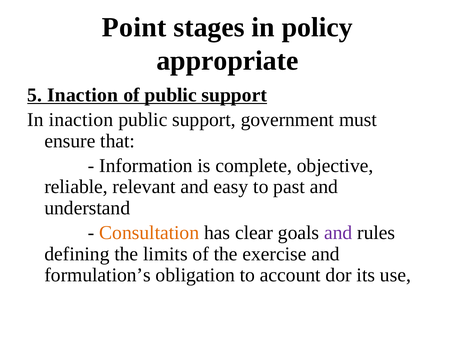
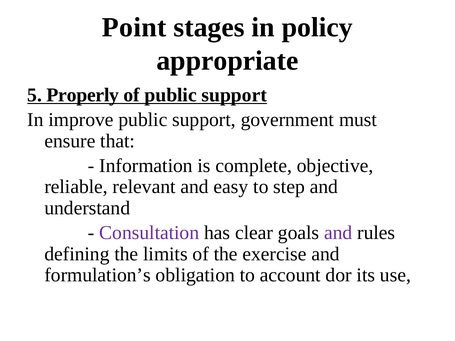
5 Inaction: Inaction -> Properly (83, 95)
In inaction: inaction -> improve (81, 120)
past: past -> step (289, 187)
Consultation colour: orange -> purple (149, 233)
